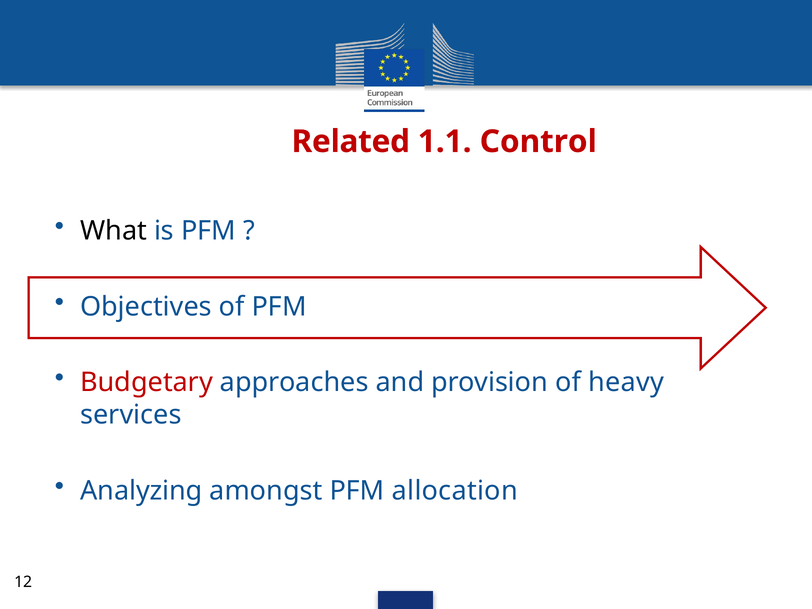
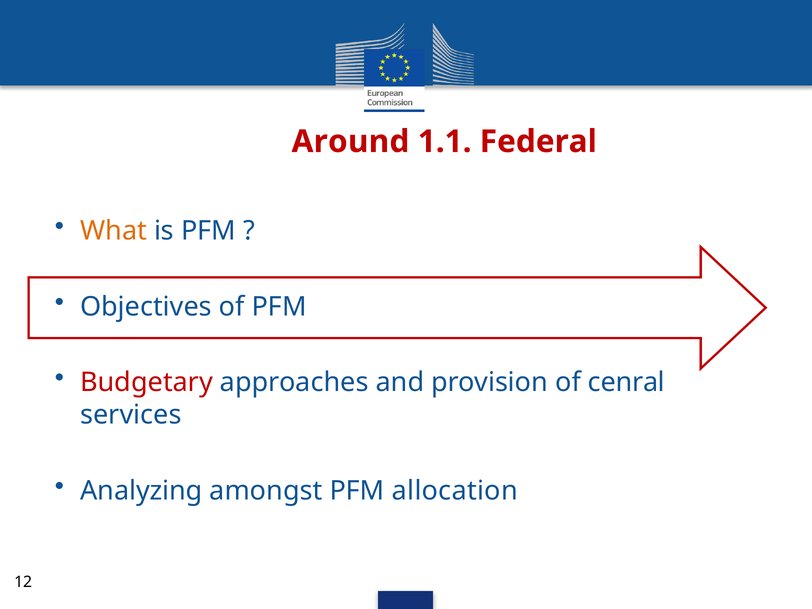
Related: Related -> Around (350, 142)
Control: Control -> Federal (538, 142)
What colour: black -> orange (114, 231)
heavy: heavy -> cenral (626, 382)
